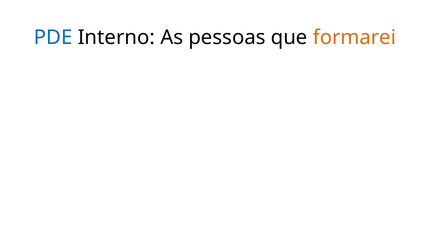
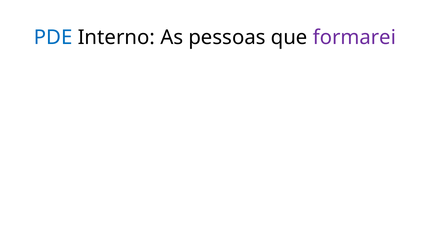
formarei colour: orange -> purple (354, 37)
